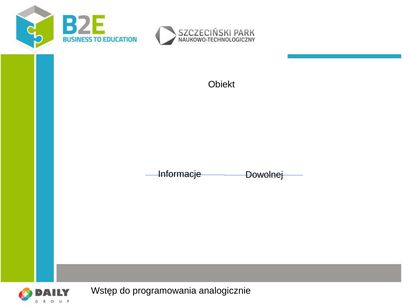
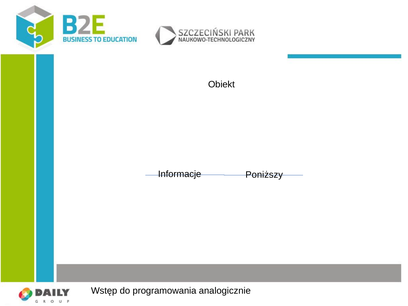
Dowolnej: Dowolnej -> Poniższy (264, 175)
